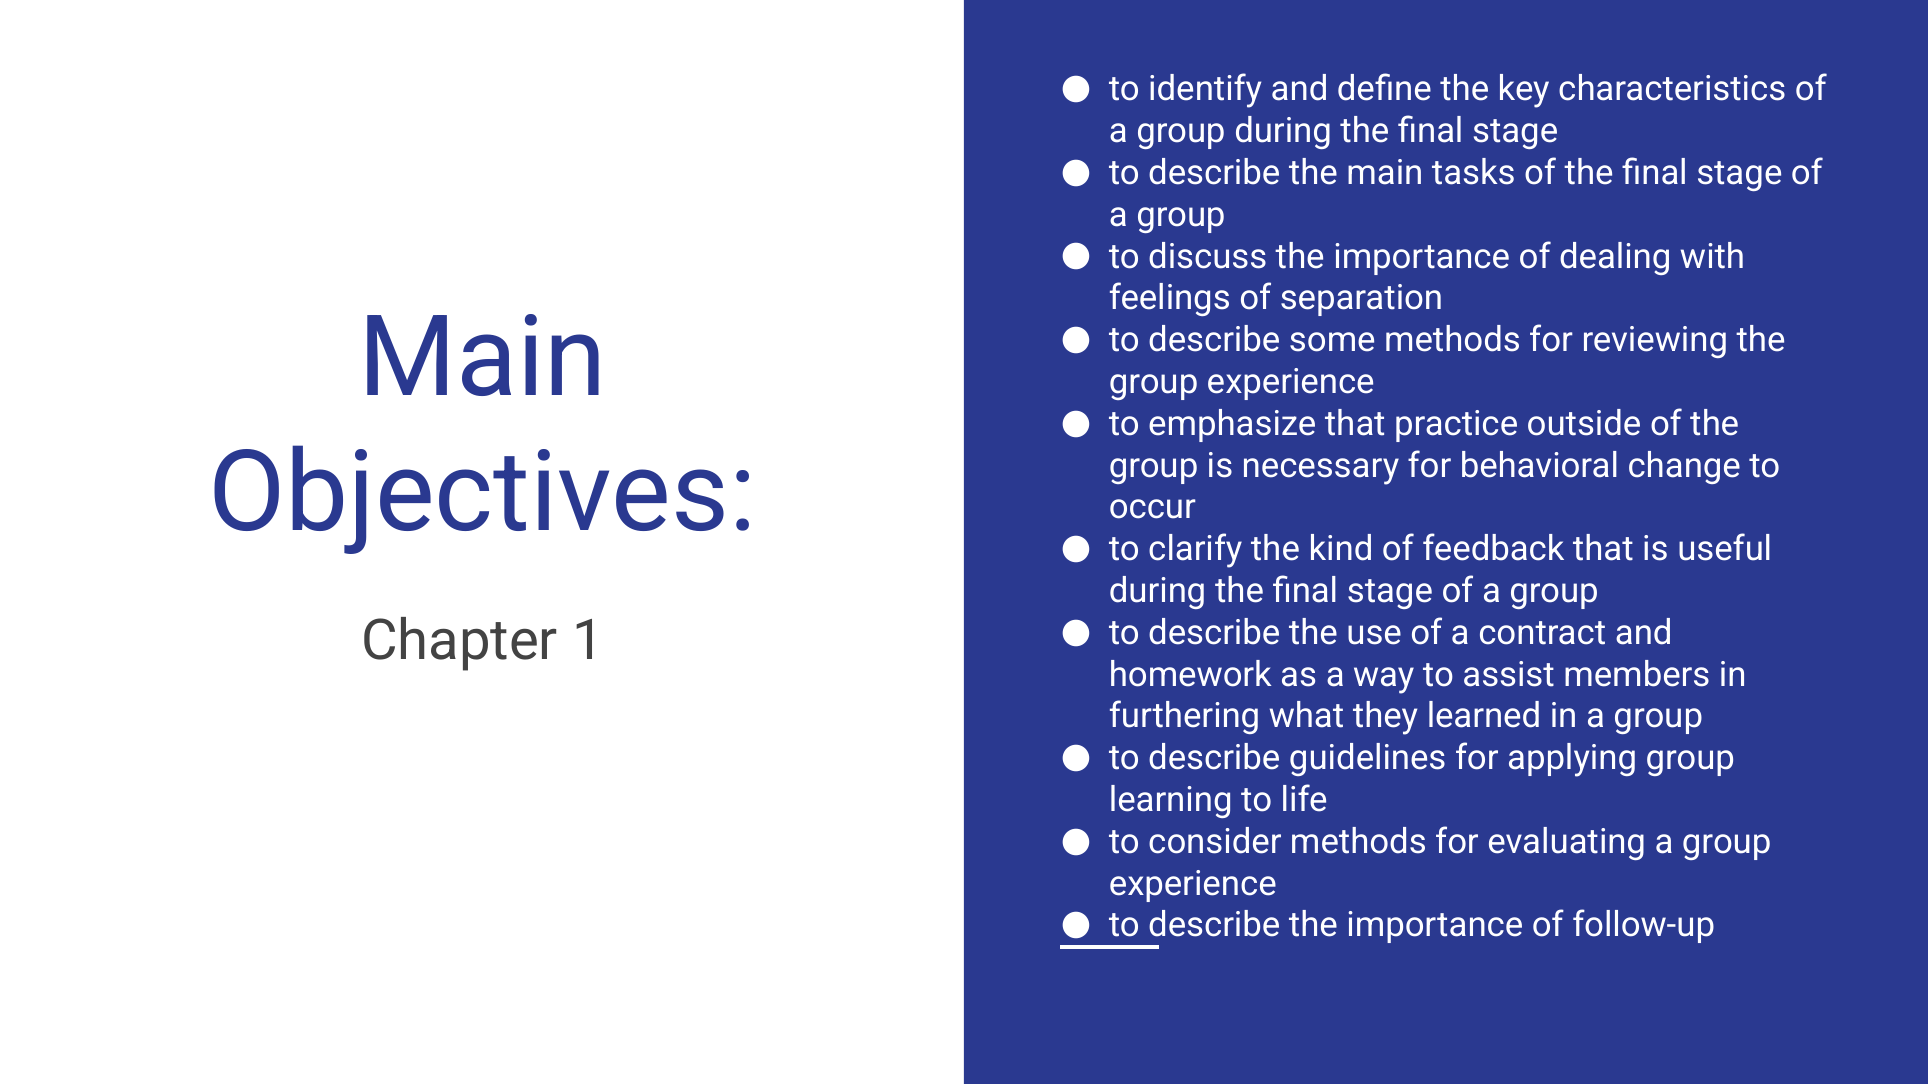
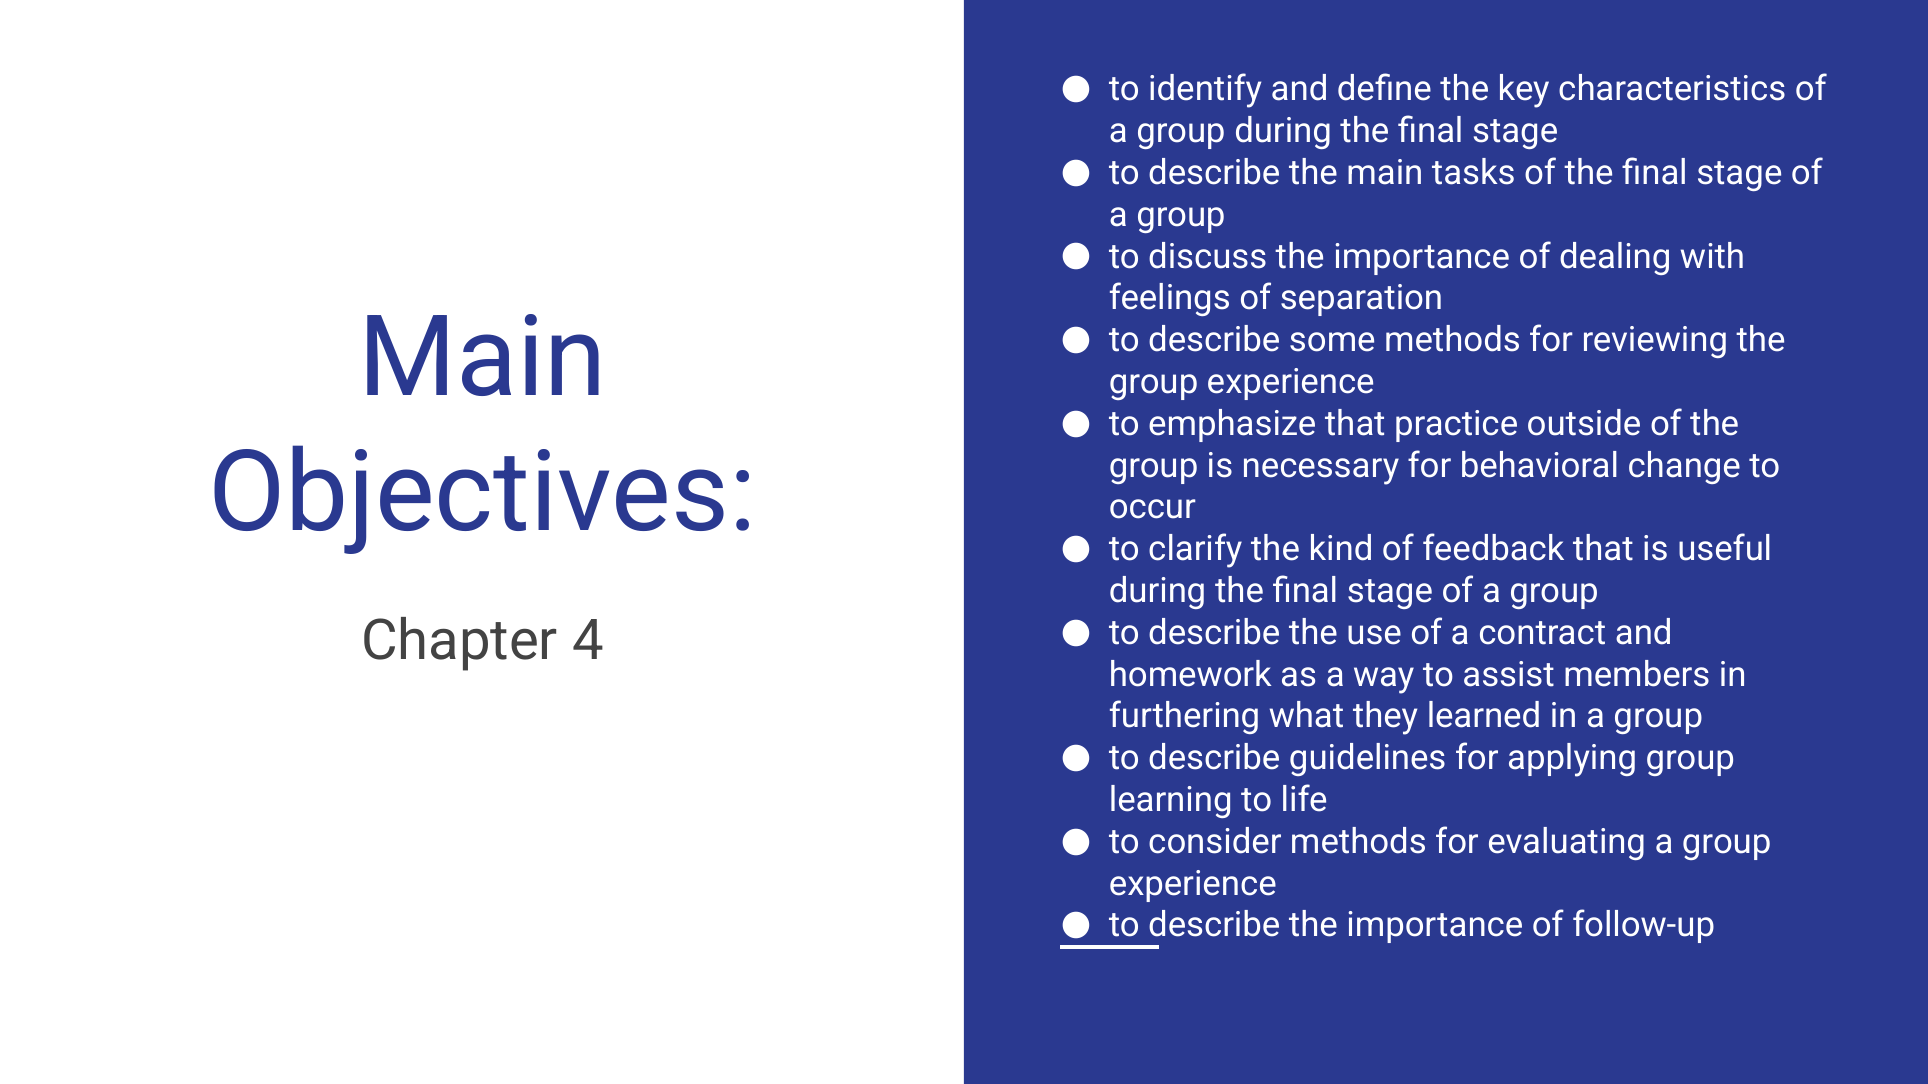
1: 1 -> 4 (588, 641)
